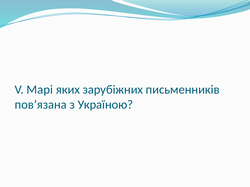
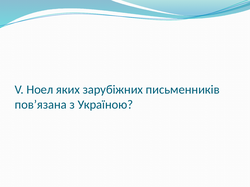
Марі: Марі -> Ноел (40, 90)
